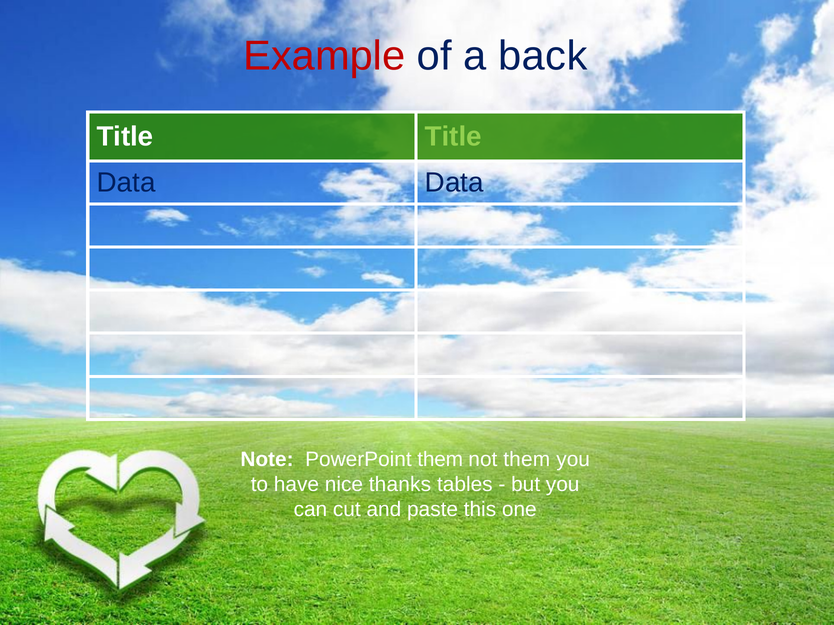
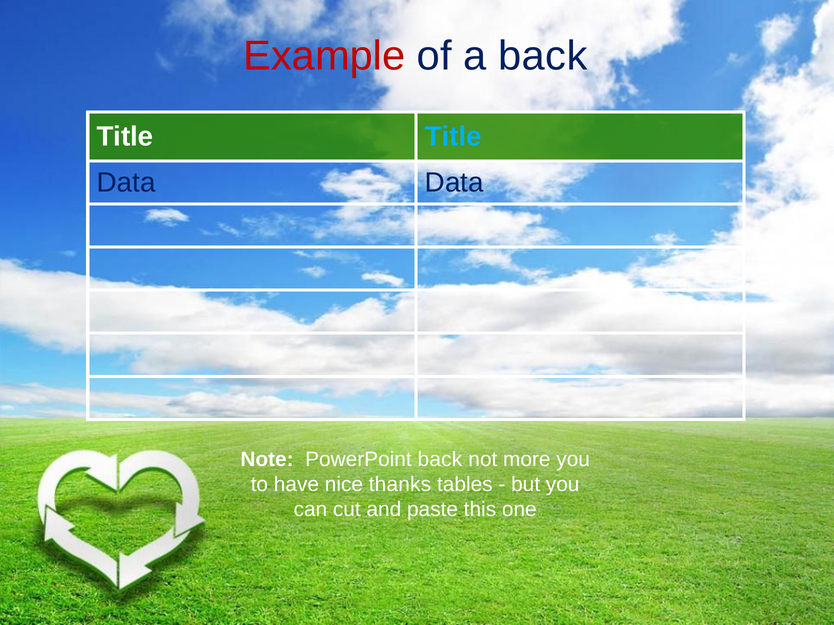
Title colour: light green -> light blue (453, 137)
PowerPoint them: them -> back (440, 460)
not them: them -> more (527, 460)
